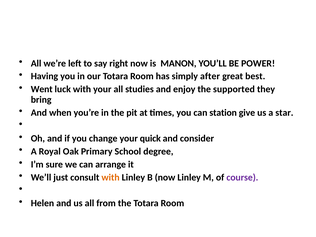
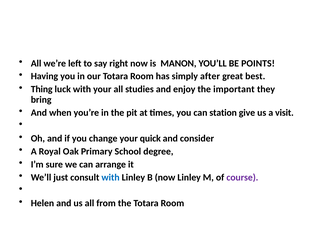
POWER: POWER -> POINTS (258, 63)
Went: Went -> Thing (42, 89)
supported: supported -> important (234, 89)
star: star -> visit (284, 113)
with colour: orange -> blue (111, 177)
